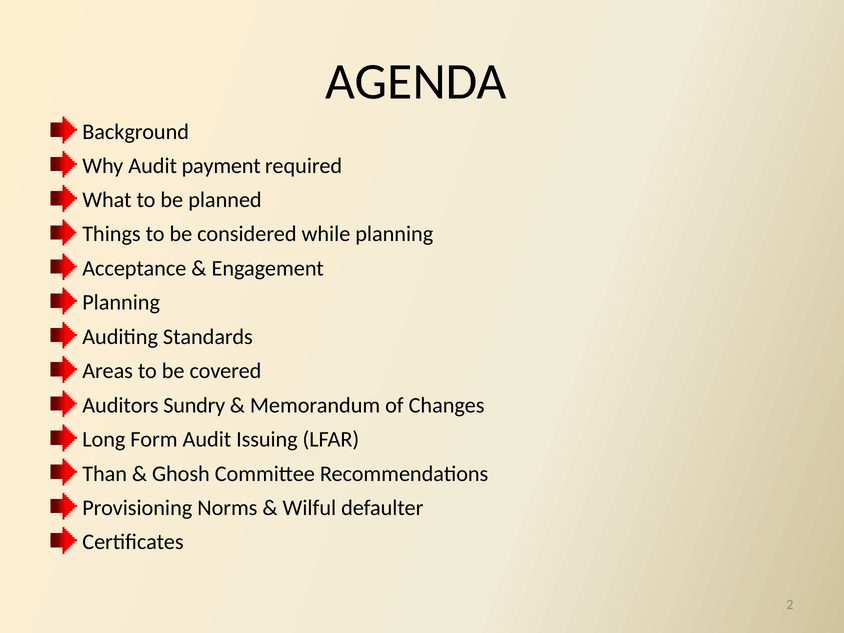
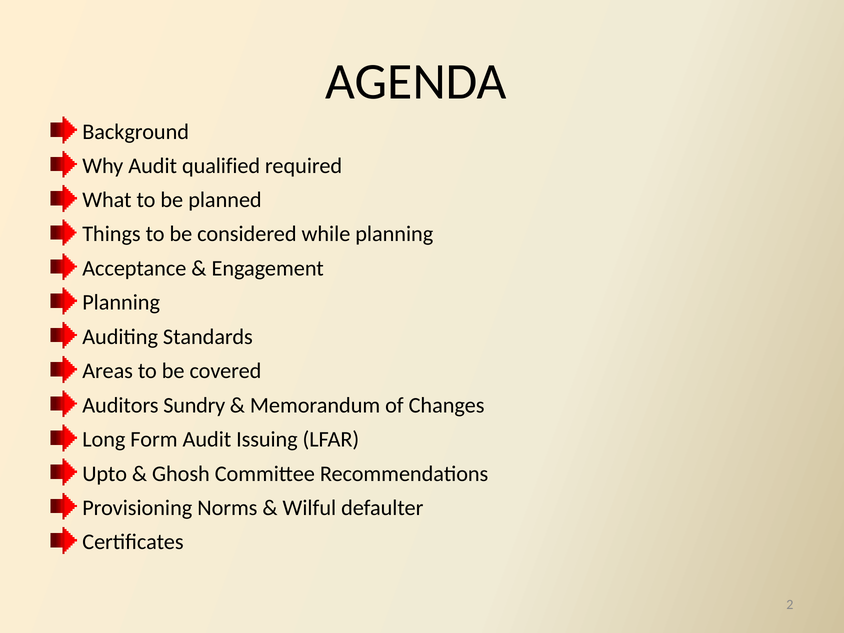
payment: payment -> qualified (221, 166)
Than: Than -> Upto (105, 474)
